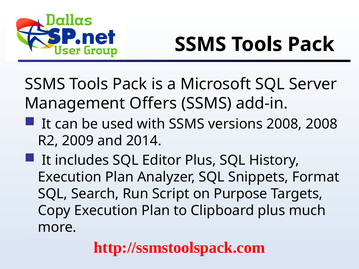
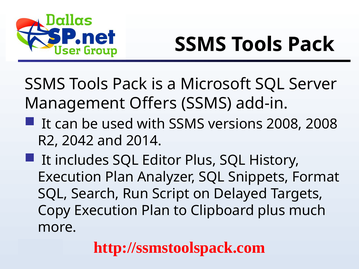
2009: 2009 -> 2042 (78, 141)
Purpose: Purpose -> Delayed (240, 194)
